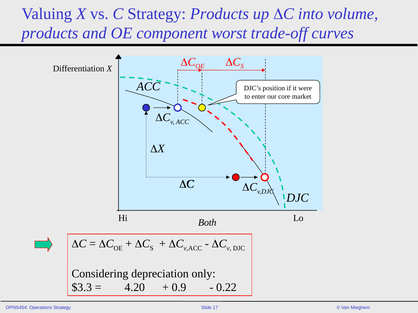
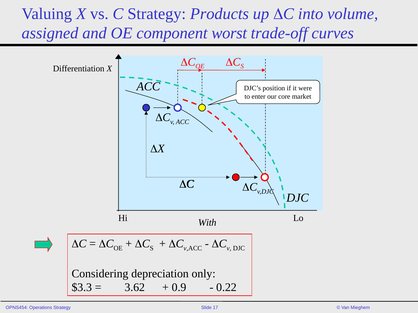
products: products -> assigned (50, 33)
Both: Both -> With (207, 223)
4.20: 4.20 -> 3.62 (135, 288)
